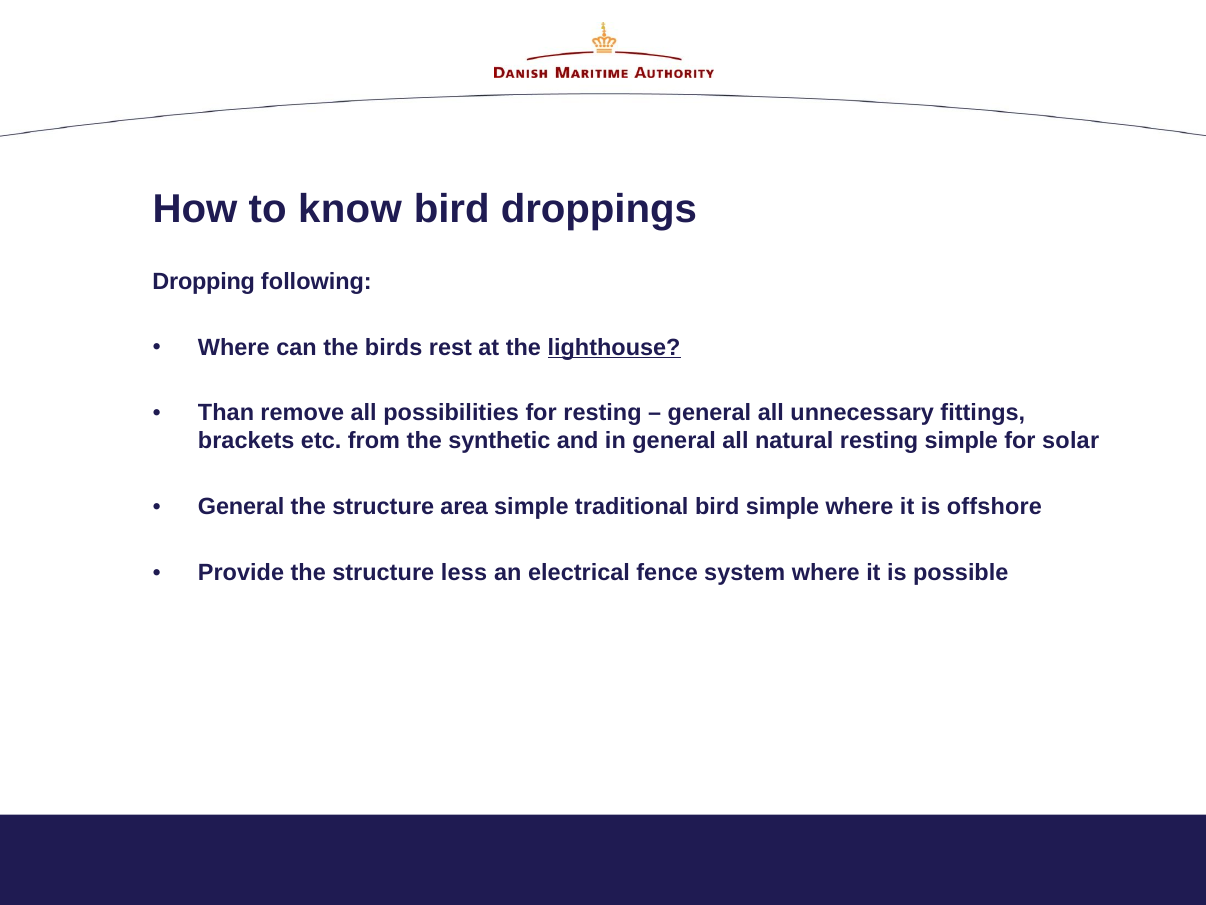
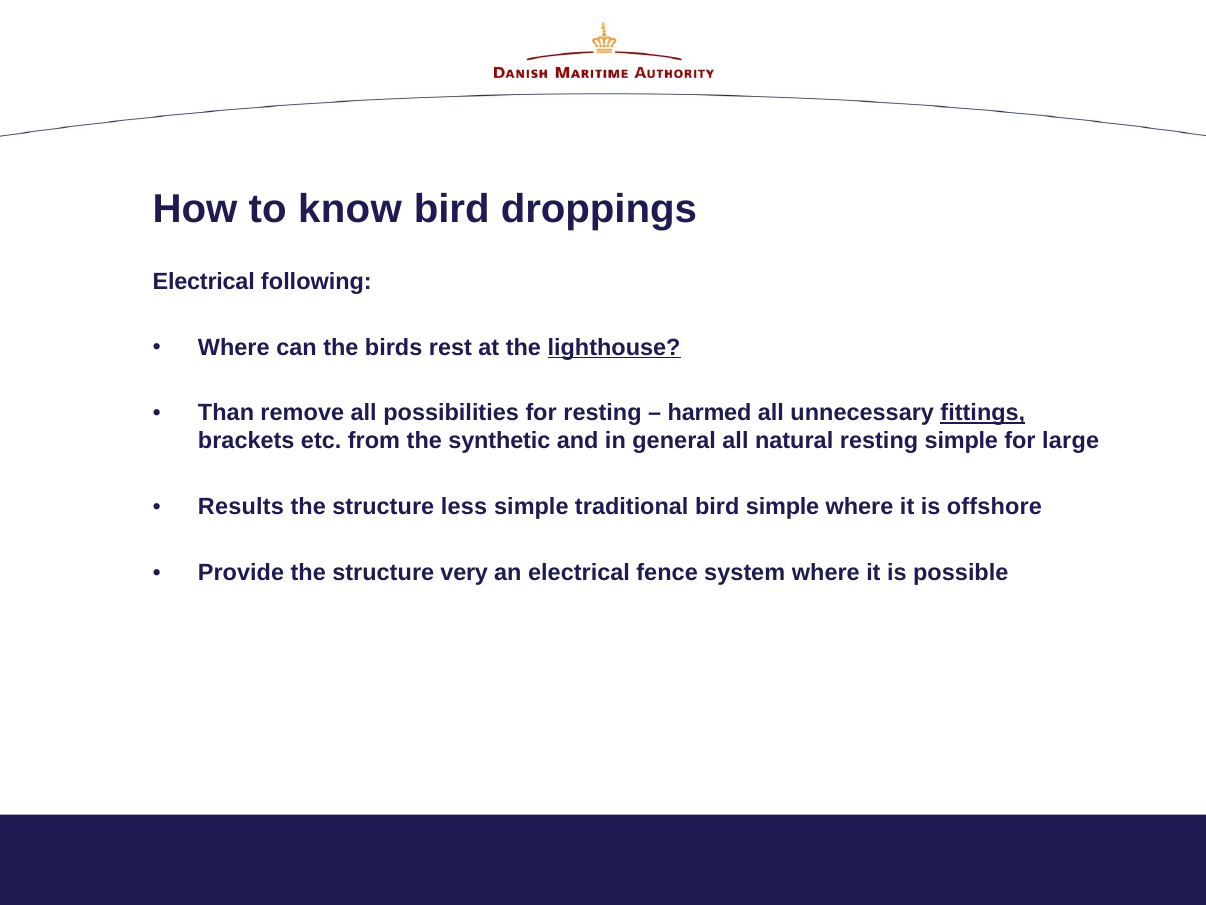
Dropping: Dropping -> Electrical (204, 281)
general: general -> harmed (710, 413)
fittings underline: none -> present (983, 413)
solar: solar -> large (1071, 441)
General: General -> Results (241, 507)
area: area -> less (464, 507)
less: less -> very (464, 572)
